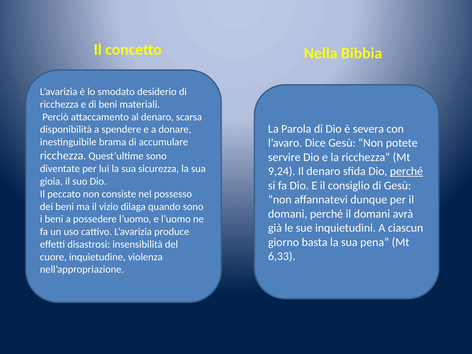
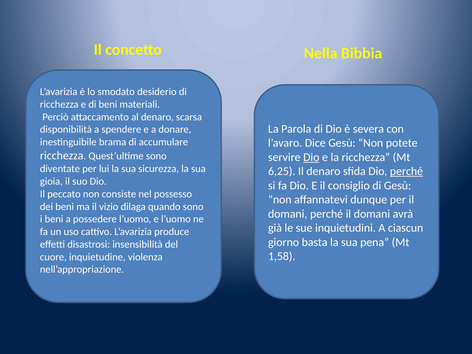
Dio underline: none -> present (311, 157)
9,24: 9,24 -> 6,25 (282, 171)
6,33: 6,33 -> 1,58 (282, 256)
